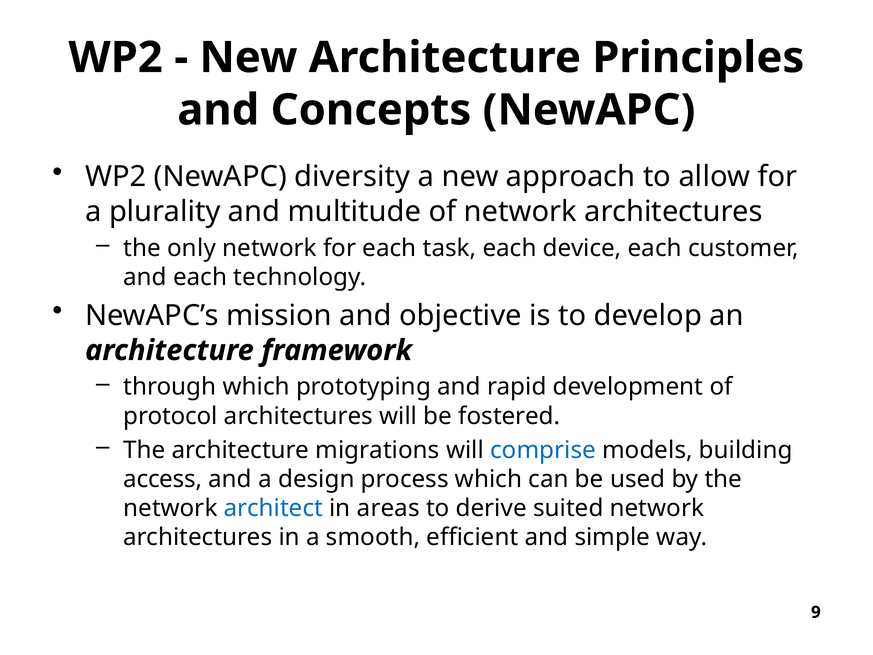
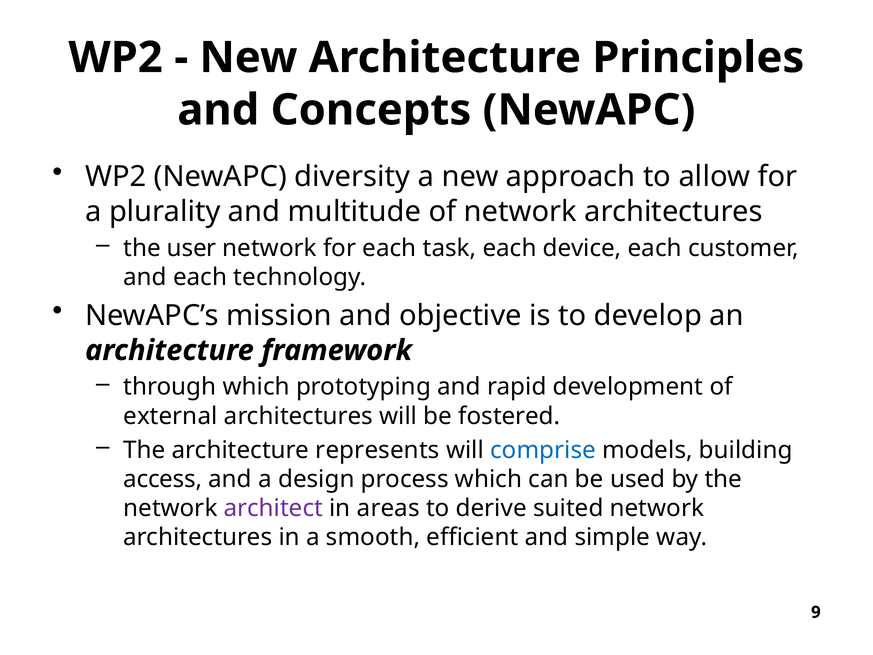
only: only -> user (192, 248)
protocol: protocol -> external (170, 416)
migrations: migrations -> represents (377, 450)
architect colour: blue -> purple (273, 508)
